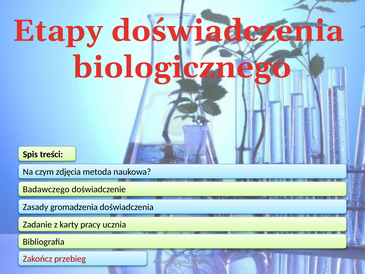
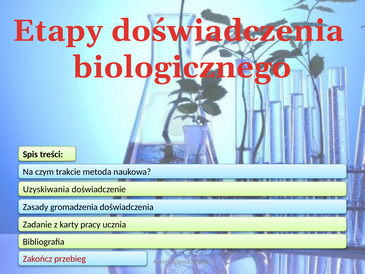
zdjęcia: zdjęcia -> trakcie (68, 172)
Badawczego: Badawczego -> Uzyskiwania (46, 189)
